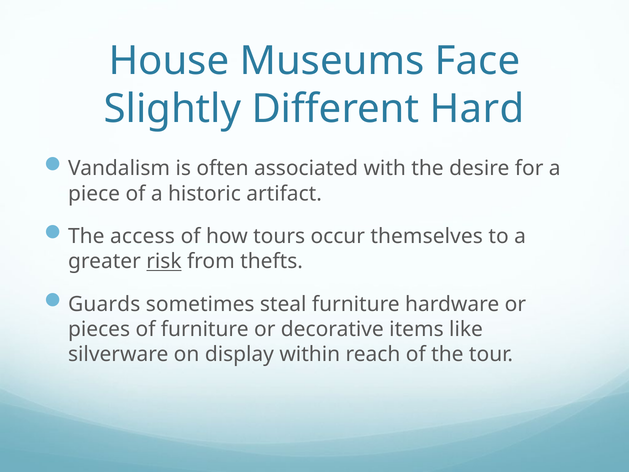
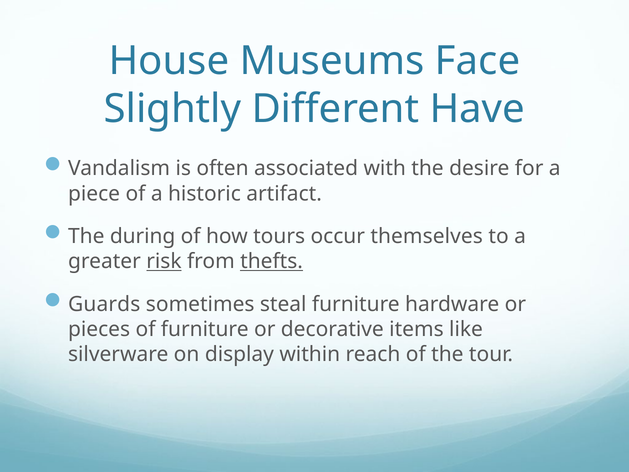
Hard: Hard -> Have (477, 109)
access: access -> during (143, 236)
thefts underline: none -> present (272, 261)
